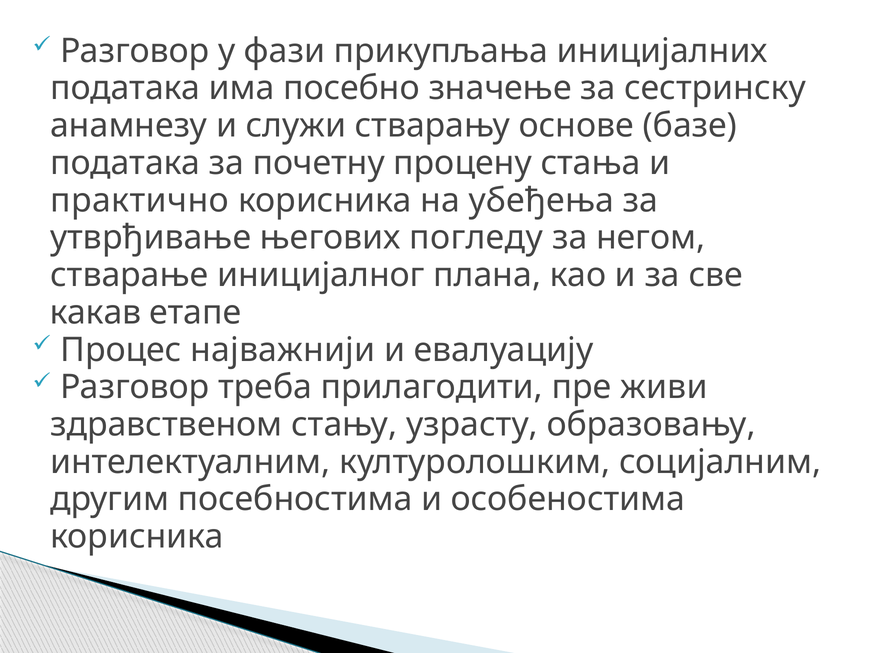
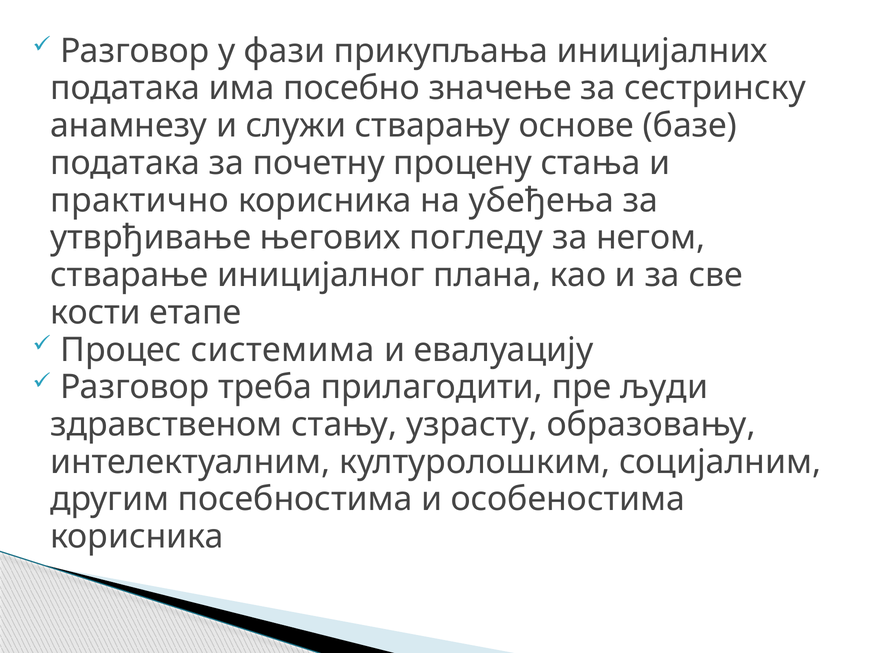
какав: какав -> кости (95, 313)
најважнији: најважнији -> системима (283, 350)
живи: живи -> људи (664, 387)
